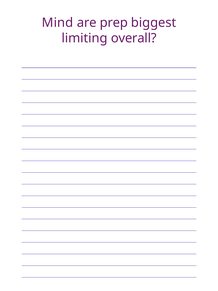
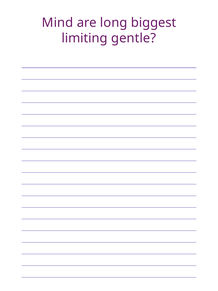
prep: prep -> long (114, 23)
overall: overall -> gentle (134, 38)
